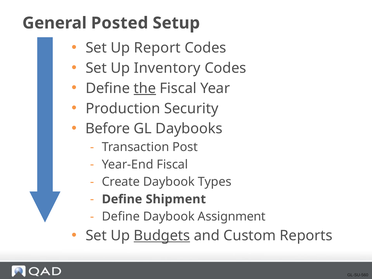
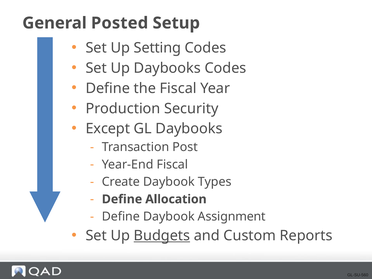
Report: Report -> Setting (157, 48)
Up Inventory: Inventory -> Daybooks (167, 68)
the underline: present -> none (145, 88)
Before: Before -> Except (108, 129)
Shipment: Shipment -> Allocation (176, 199)
